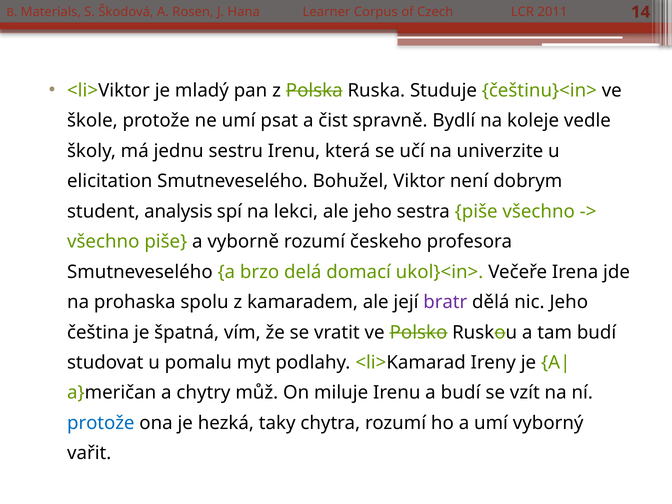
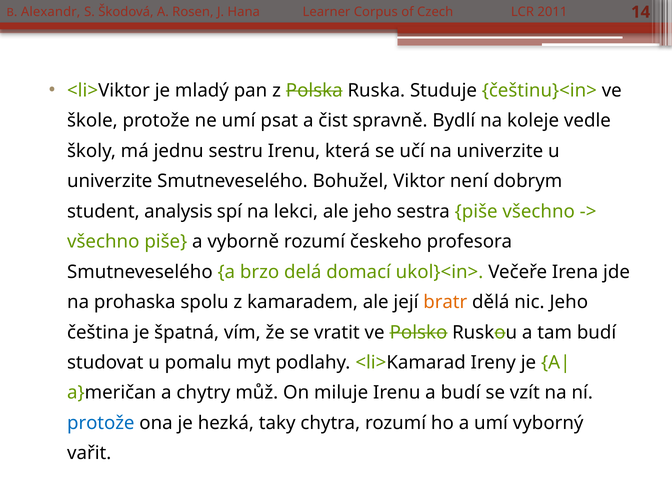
Materials: Materials -> Alexandr (51, 12)
elicitation: elicitation -> univerzite (110, 181)
bratr colour: purple -> orange (445, 302)
